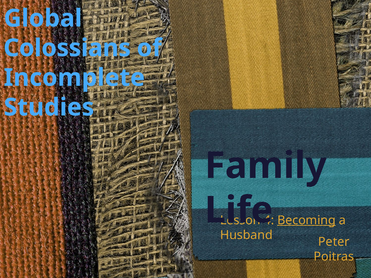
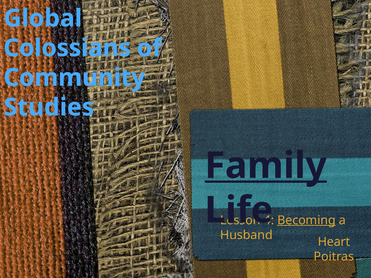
Incomplete: Incomplete -> Community (74, 78)
Family underline: none -> present (266, 166)
Peter: Peter -> Heart (334, 242)
